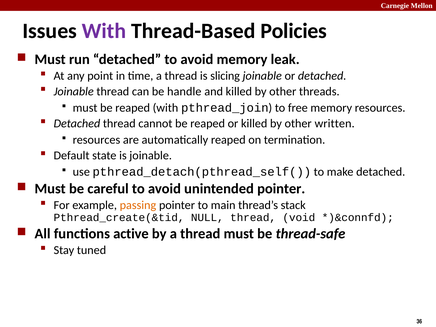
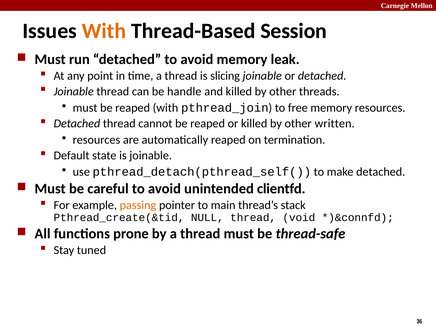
With colour: purple -> orange (104, 31)
Policies: Policies -> Session (294, 31)
unintended pointer: pointer -> clientfd (281, 189)
active: active -> prone (131, 234)
